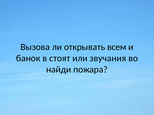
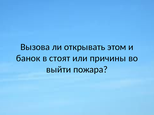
всем: всем -> этом (117, 47)
звучания: звучания -> причины (108, 59)
найди: найди -> выйти (59, 70)
